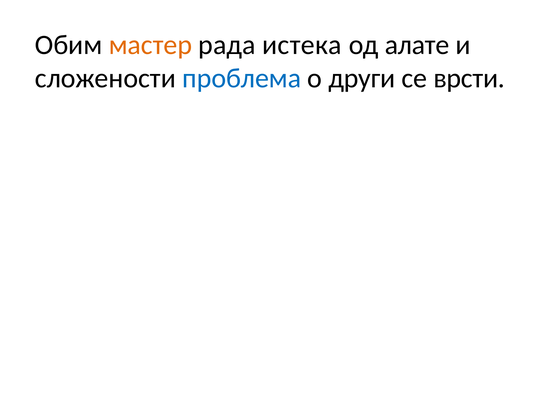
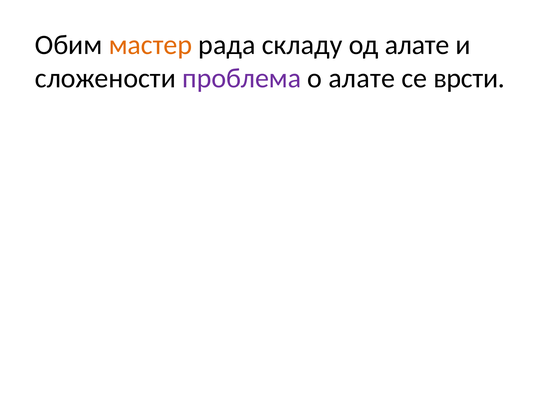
истека: истека -> складу (302, 45)
проблема colour: blue -> purple (242, 78)
о други: други -> алате (362, 78)
